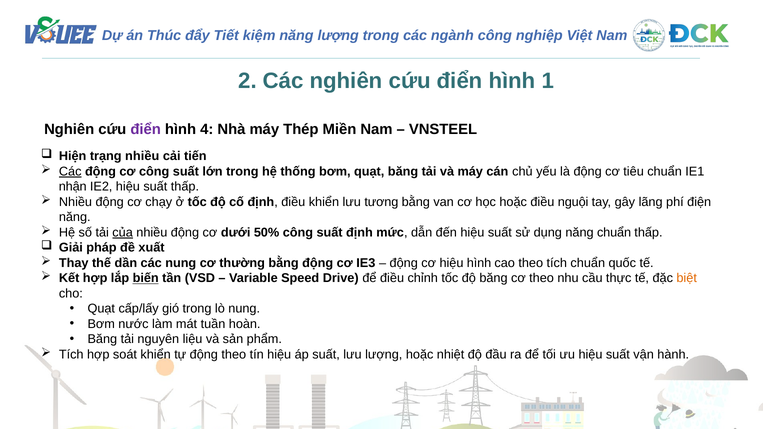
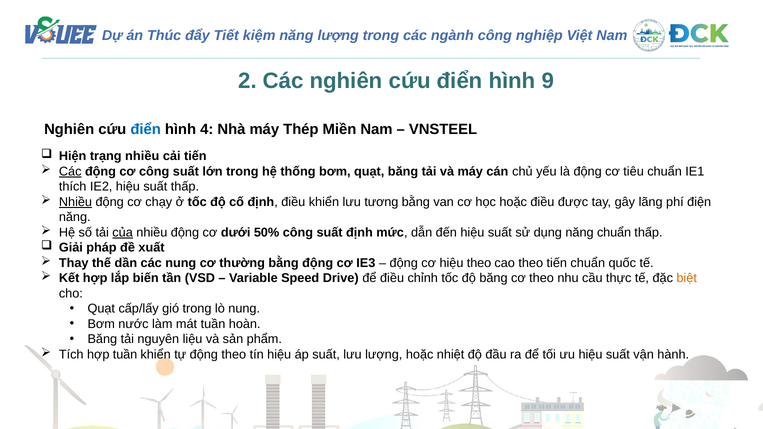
1: 1 -> 9 (548, 81)
điển colour: purple -> blue (146, 129)
nhận: nhận -> thích (73, 187)
Nhiều underline: none -> present (76, 202)
nguội: nguội -> được (573, 202)
hiệu hình: hình -> theo (479, 263)
theo tích: tích -> tiến (557, 263)
biến underline: present -> none (146, 278)
hợp soát: soát -> tuần (125, 355)
